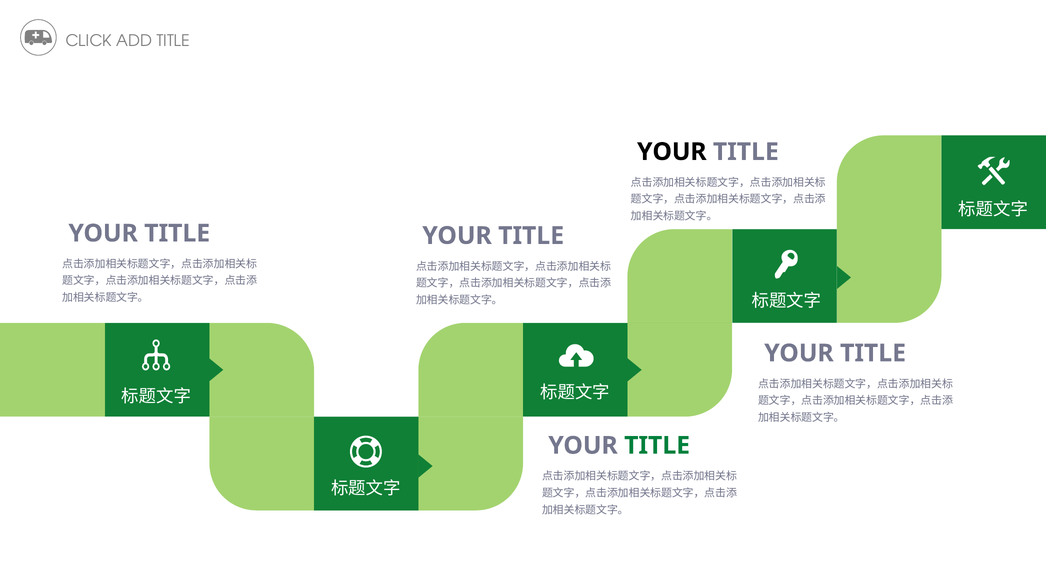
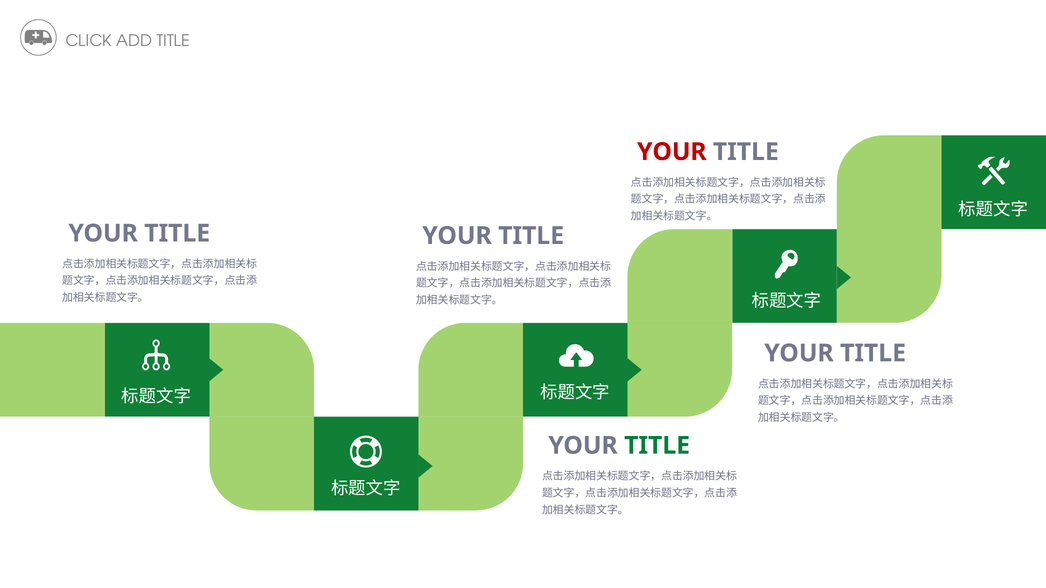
YOUR colour: black -> red (672, 152)
